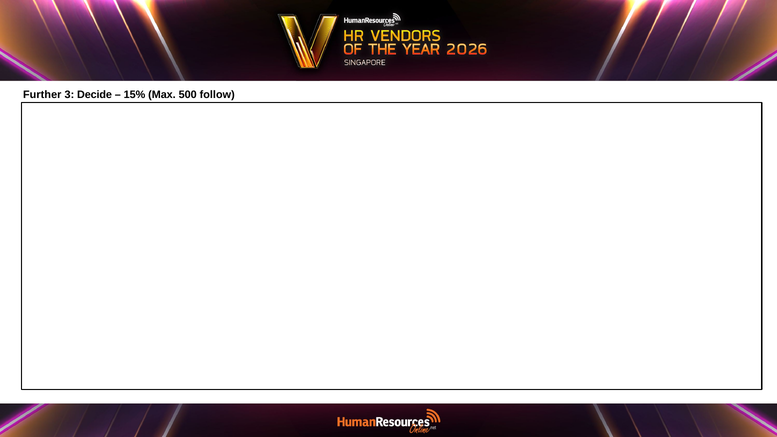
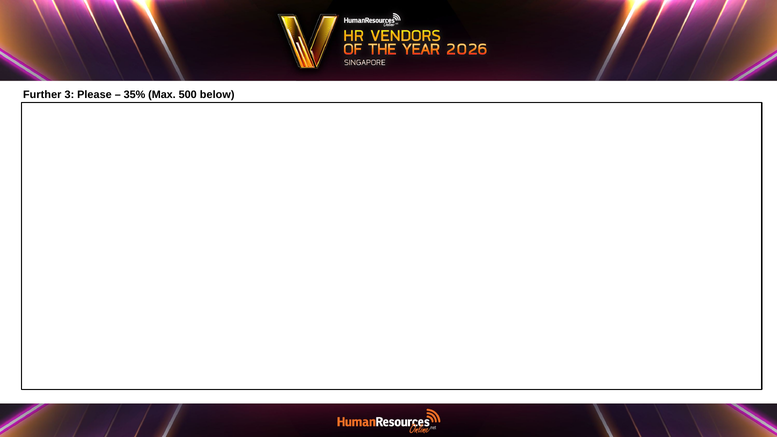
Decide: Decide -> Please (94, 95)
15%: 15% -> 35% (135, 95)
follow: follow -> below (217, 95)
